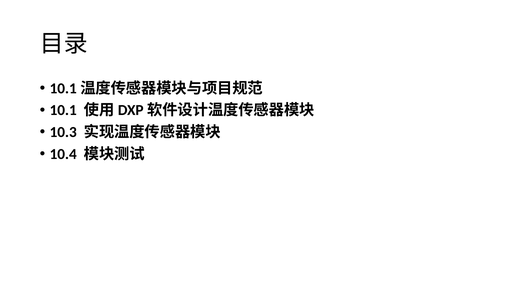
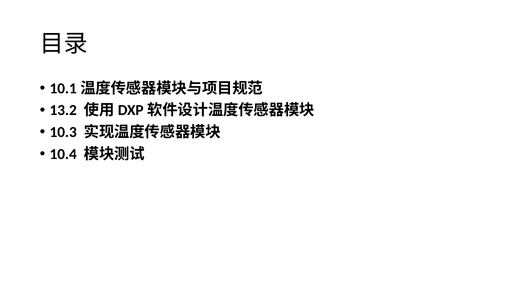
10.1: 10.1 -> 13.2 (63, 110)
